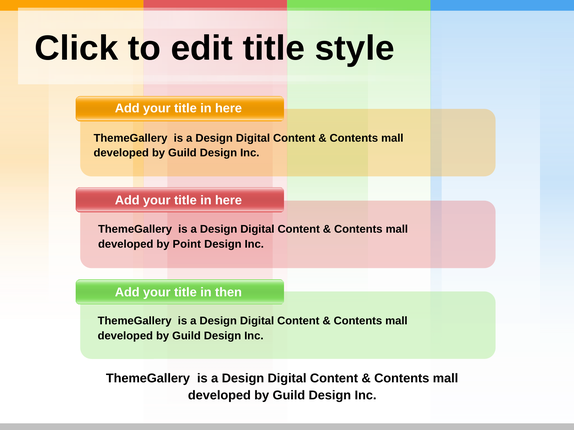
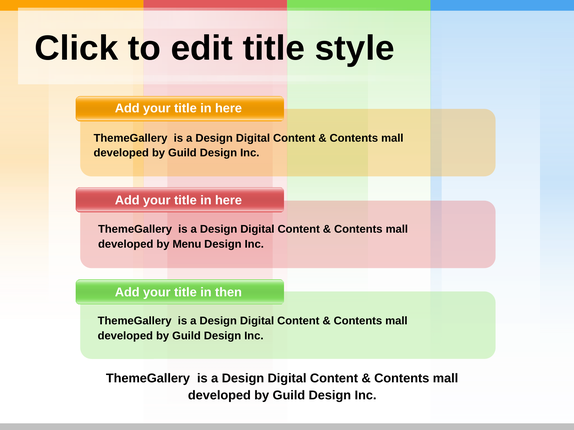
Point: Point -> Menu (187, 244)
